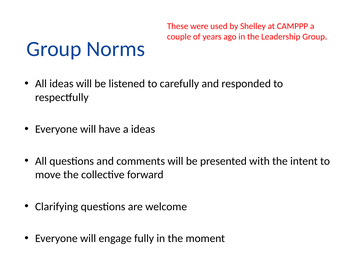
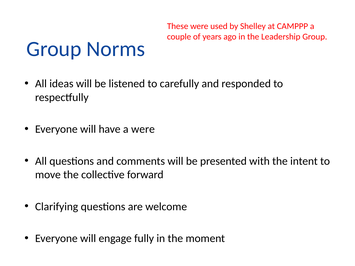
a ideas: ideas -> were (143, 129)
